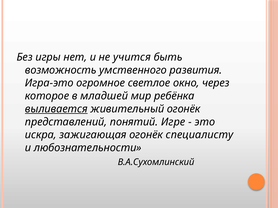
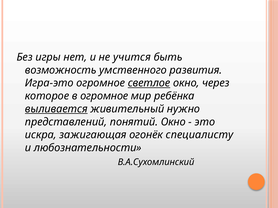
светлое underline: none -> present (149, 83)
в младшей: младшей -> огромное (104, 96)
живительный огонёк: огонёк -> нужно (184, 109)
понятий Игре: Игре -> Окно (173, 122)
